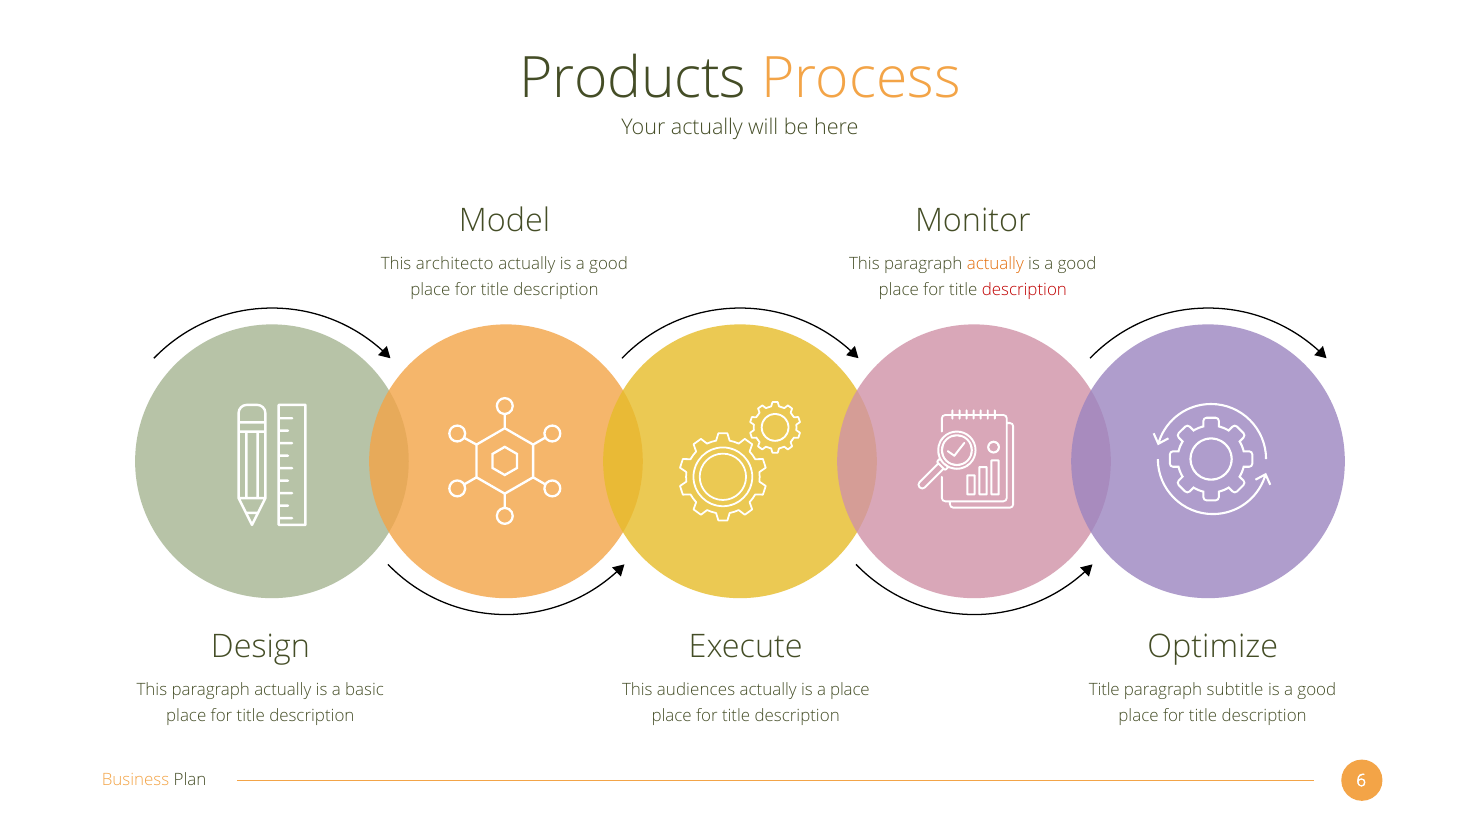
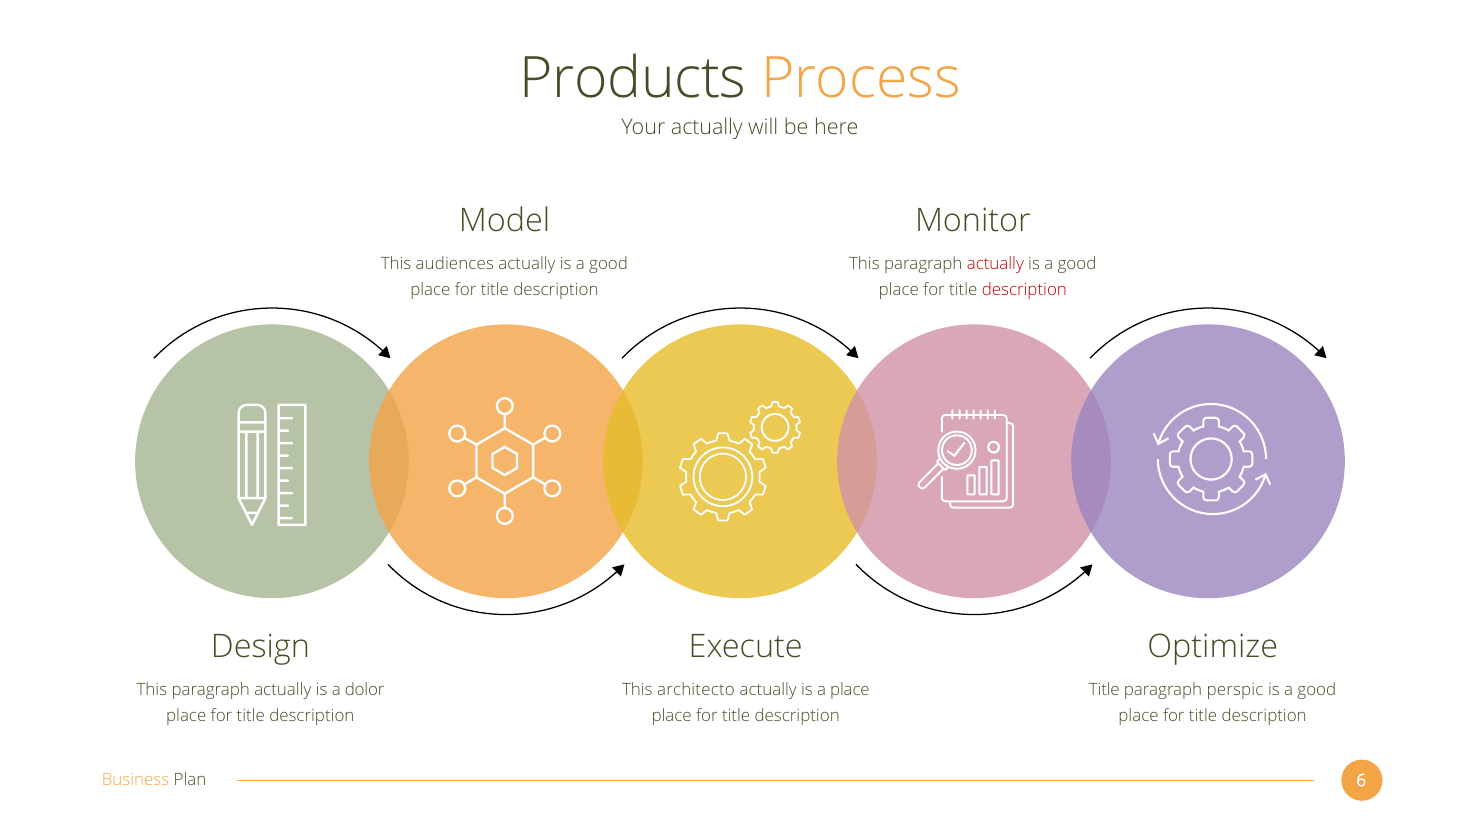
architecto: architecto -> audiences (455, 263)
actually colour: orange -> red (995, 263)
basic: basic -> dolor (365, 689)
audiences: audiences -> architecto (696, 689)
subtitle: subtitle -> perspic (1235, 689)
